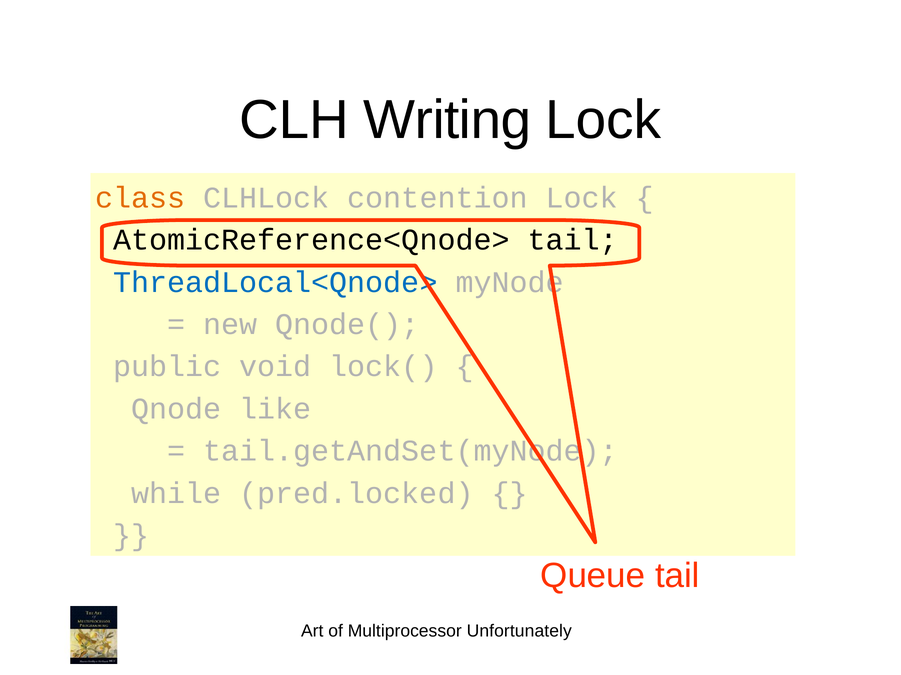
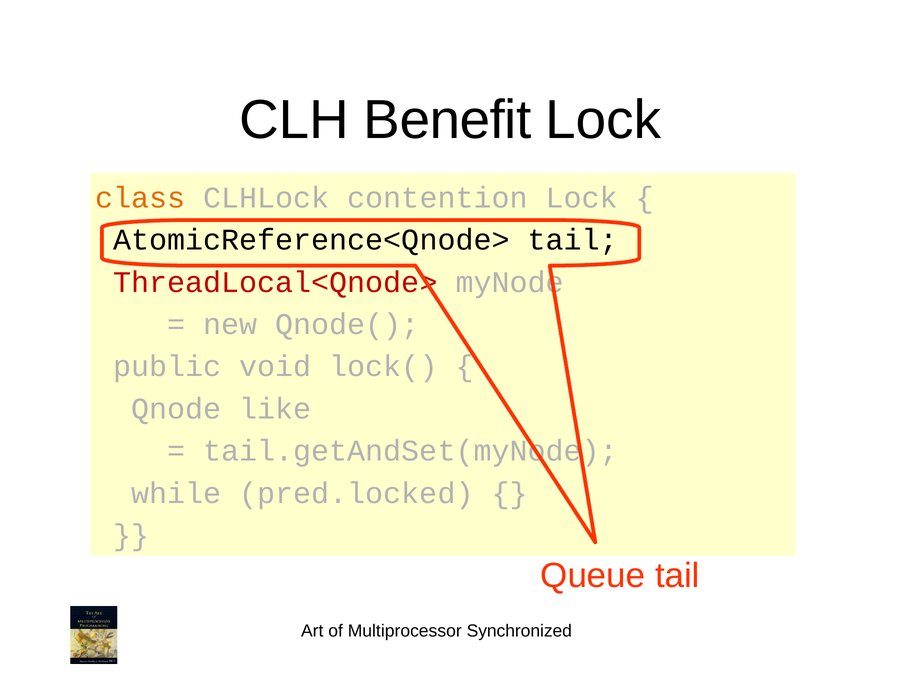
Writing: Writing -> Benefit (447, 120)
ThreadLocal<Qnode> colour: blue -> red (275, 282)
Unfortunately: Unfortunately -> Synchronized (519, 632)
